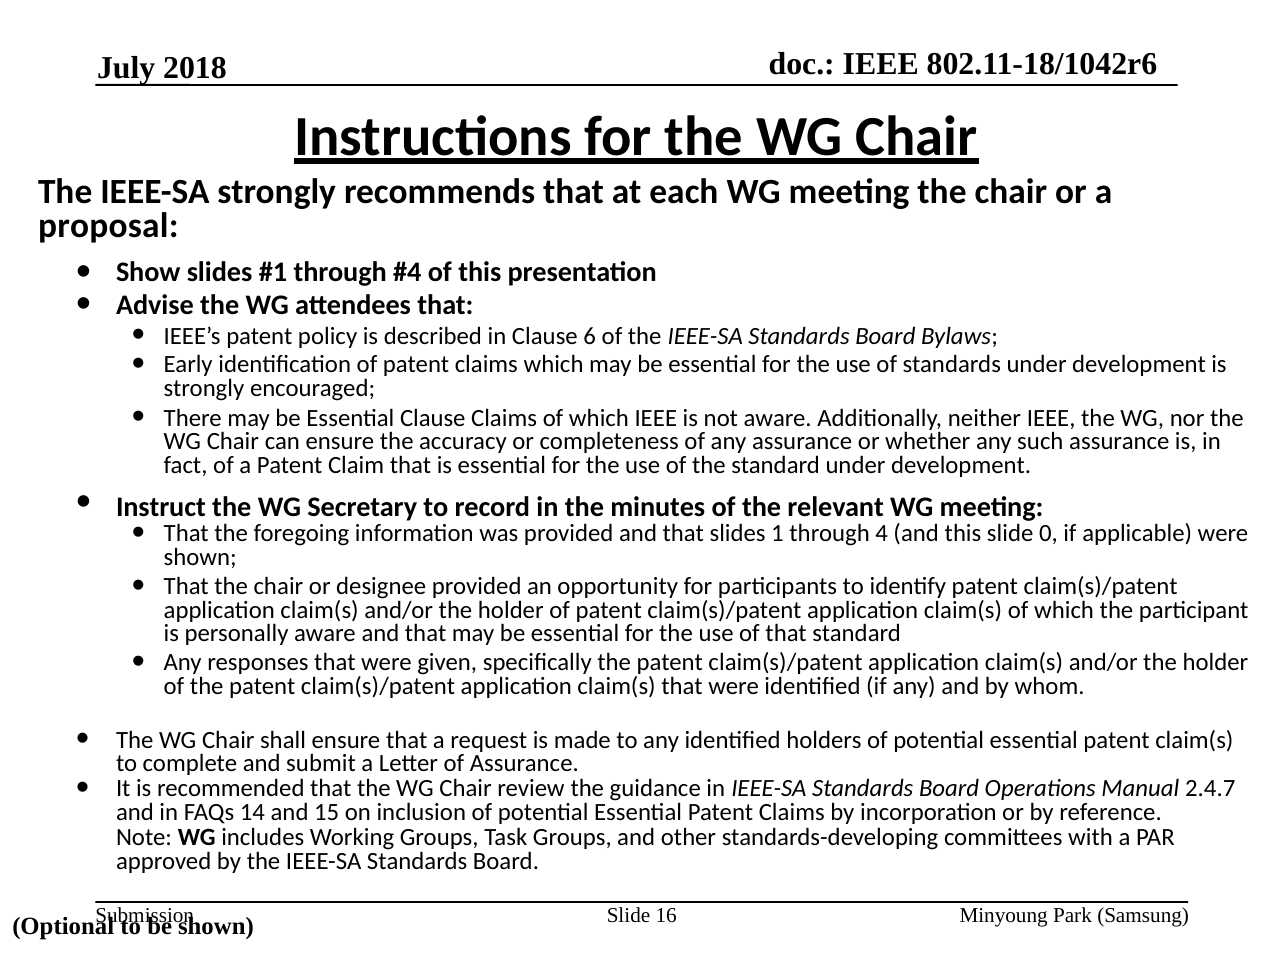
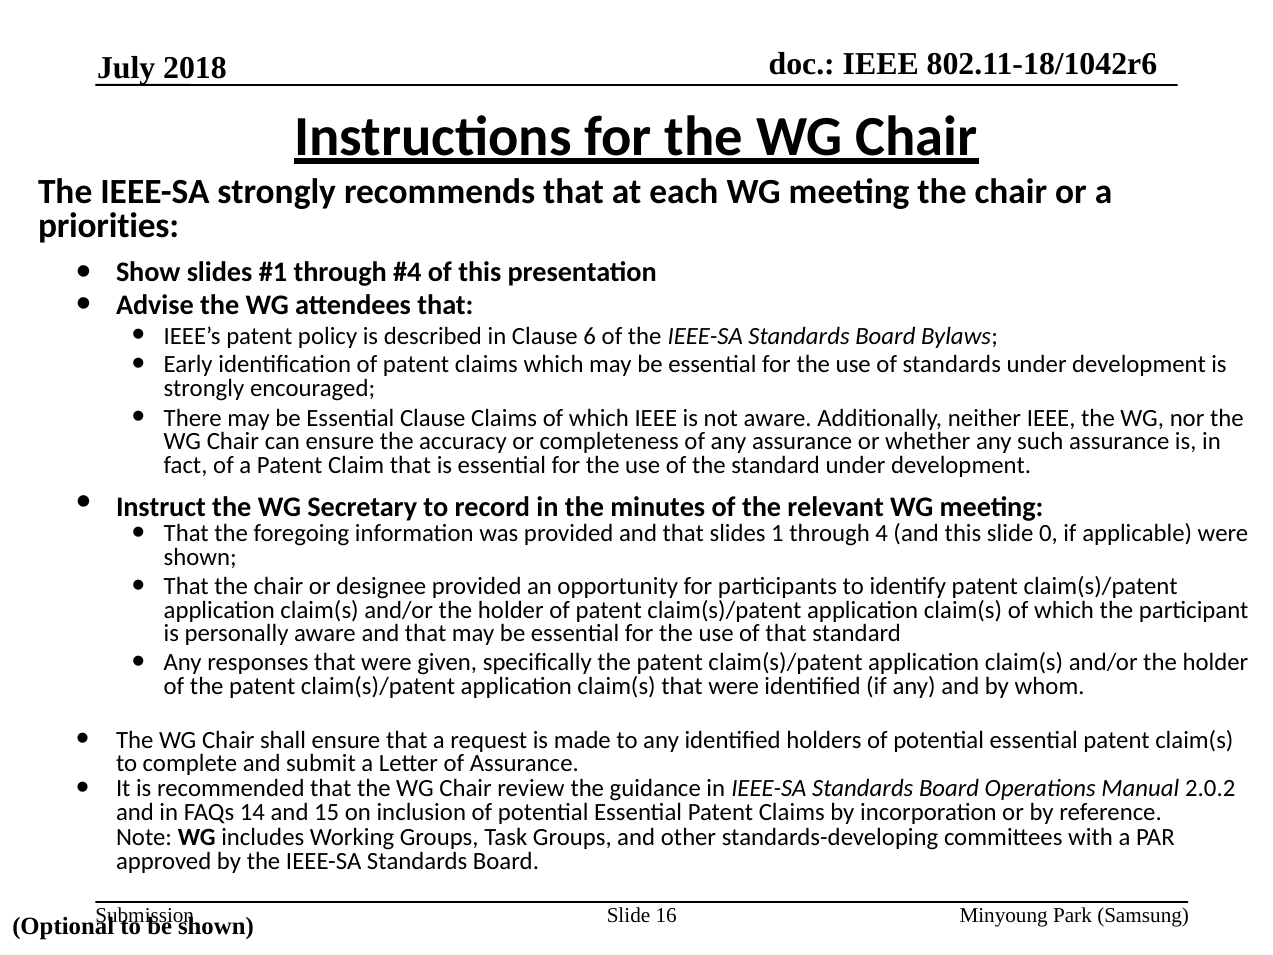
proposal: proposal -> priorities (109, 225)
2.4.7: 2.4.7 -> 2.0.2 (1210, 789)
